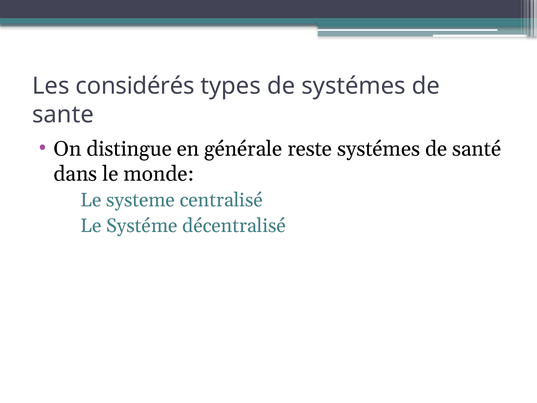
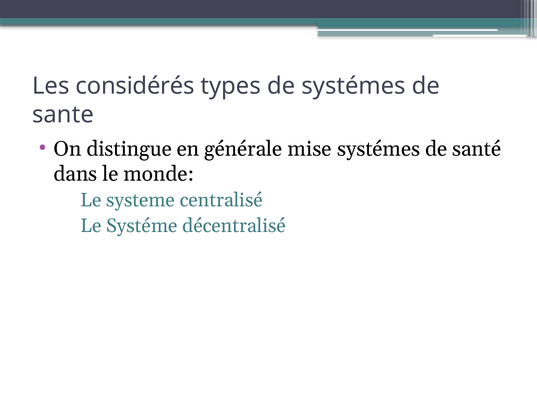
reste: reste -> mise (310, 149)
